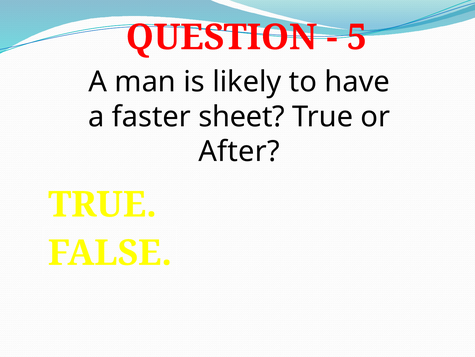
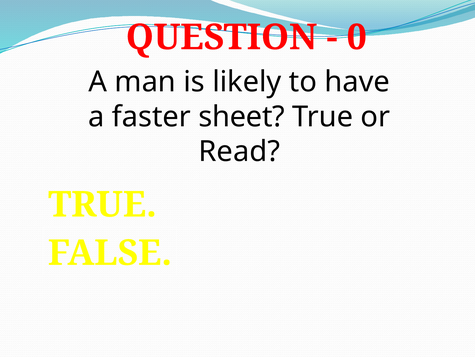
5: 5 -> 0 (357, 37)
After: After -> Read (239, 151)
